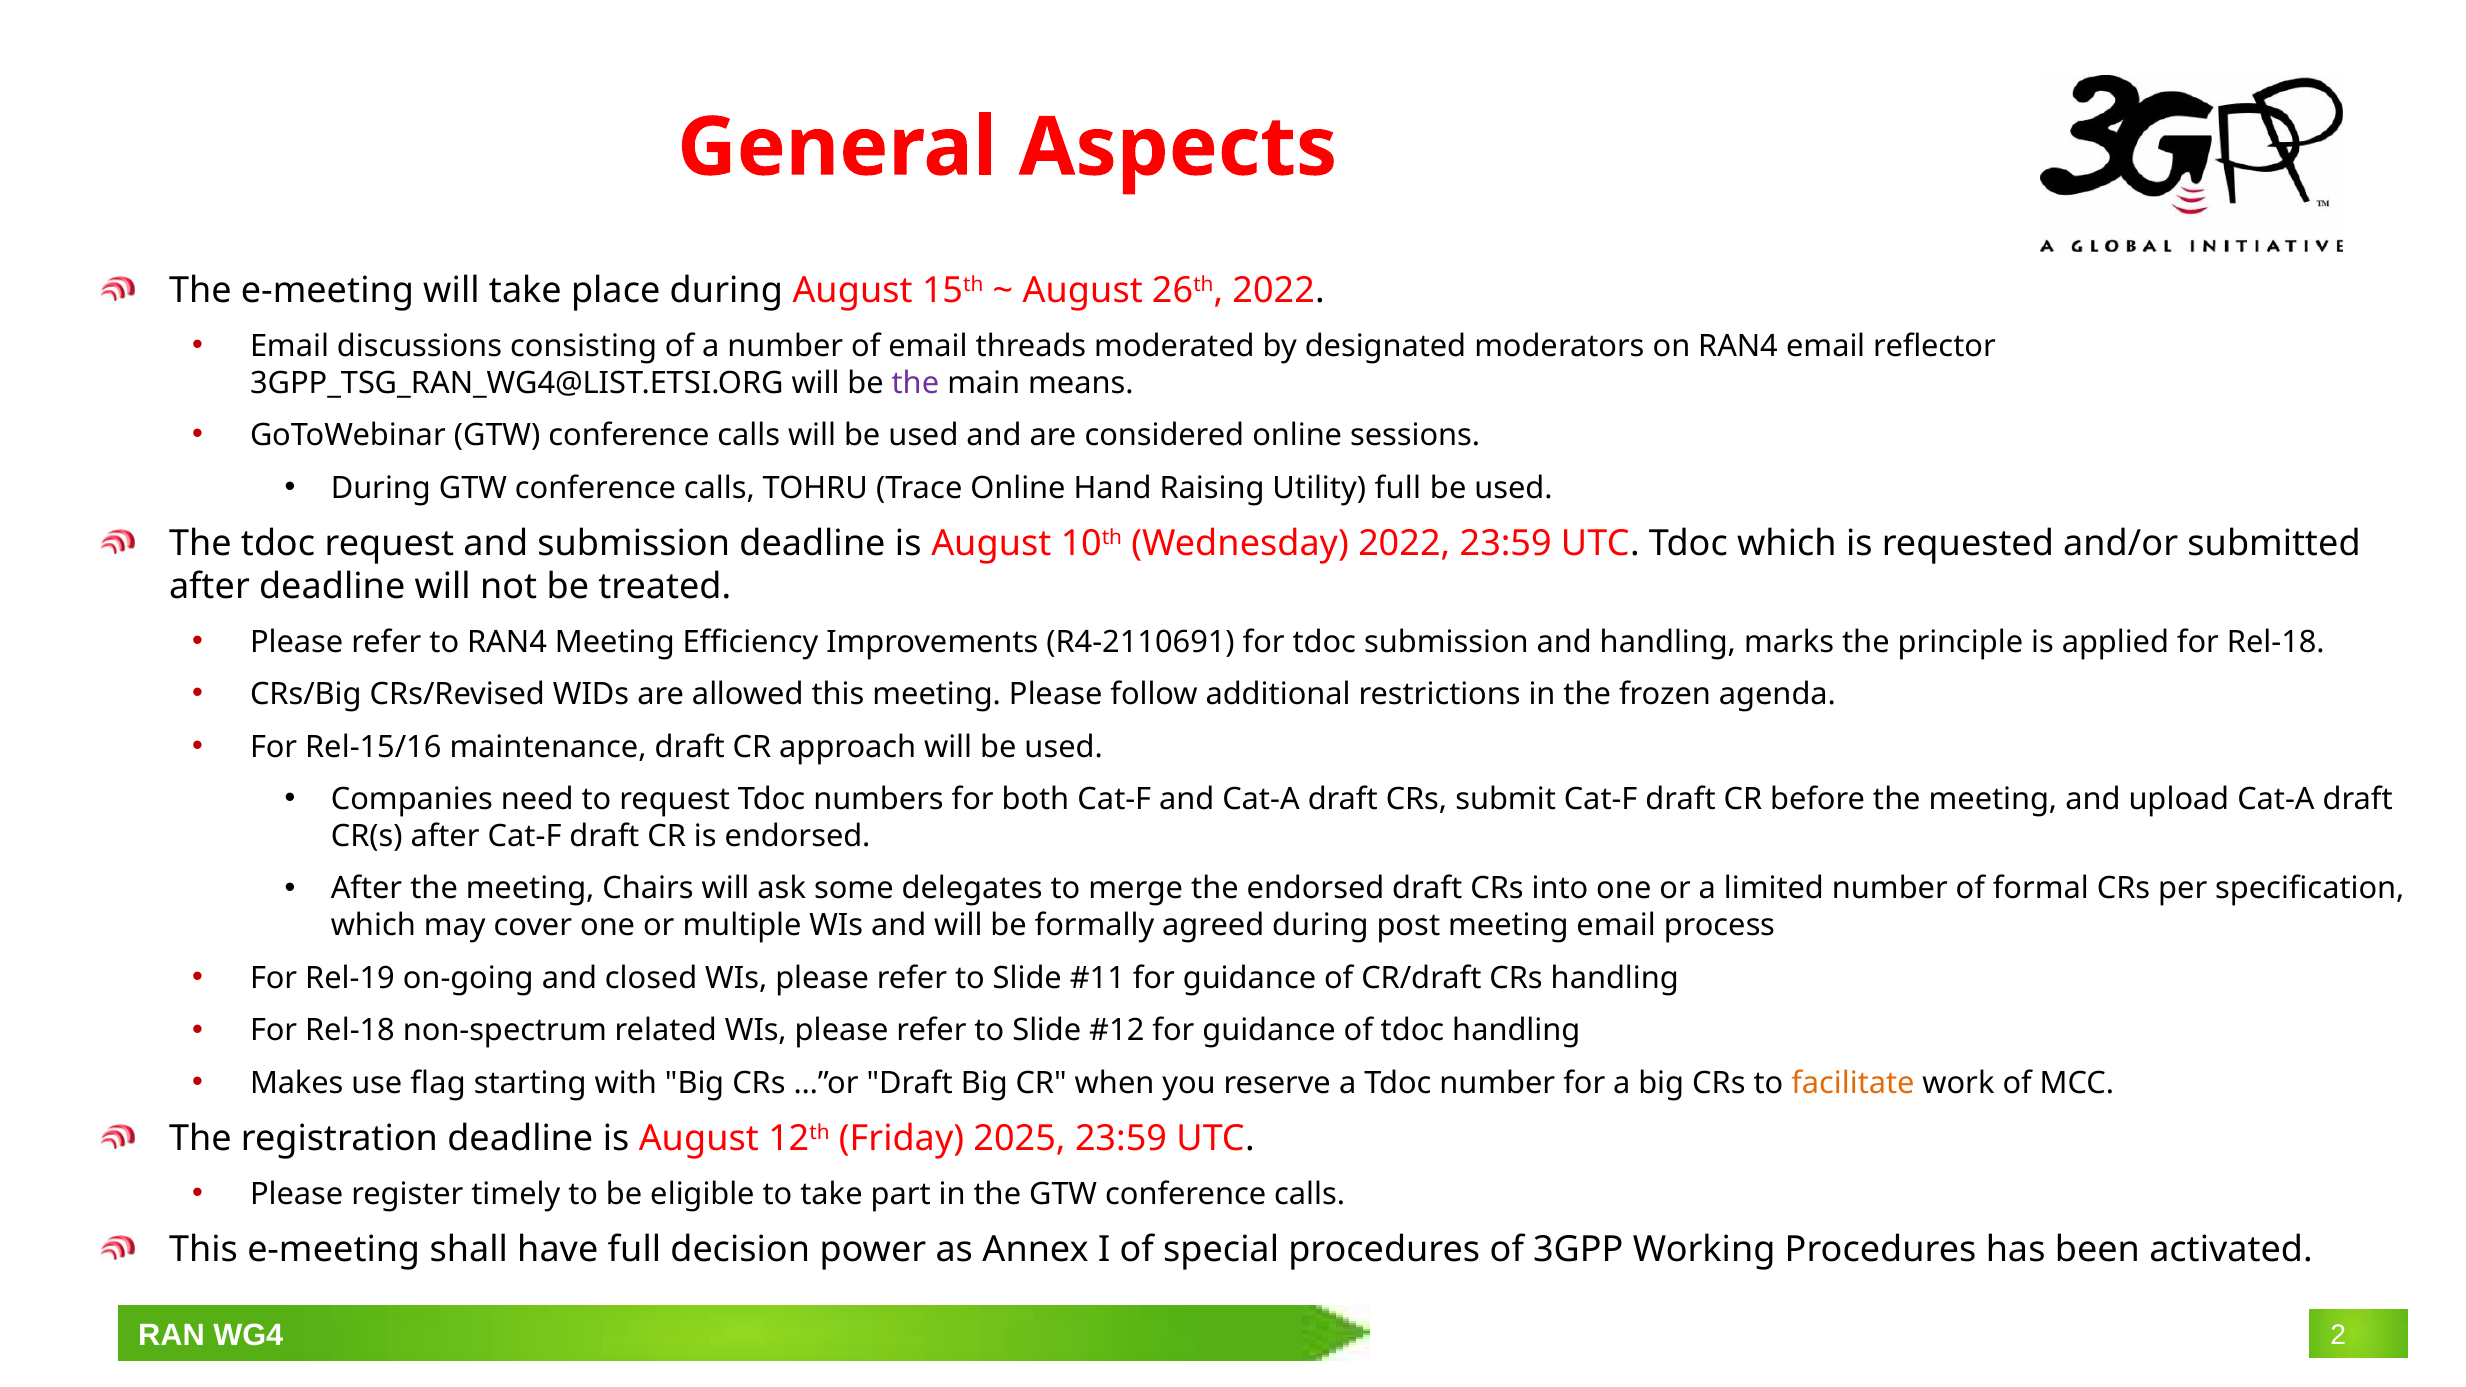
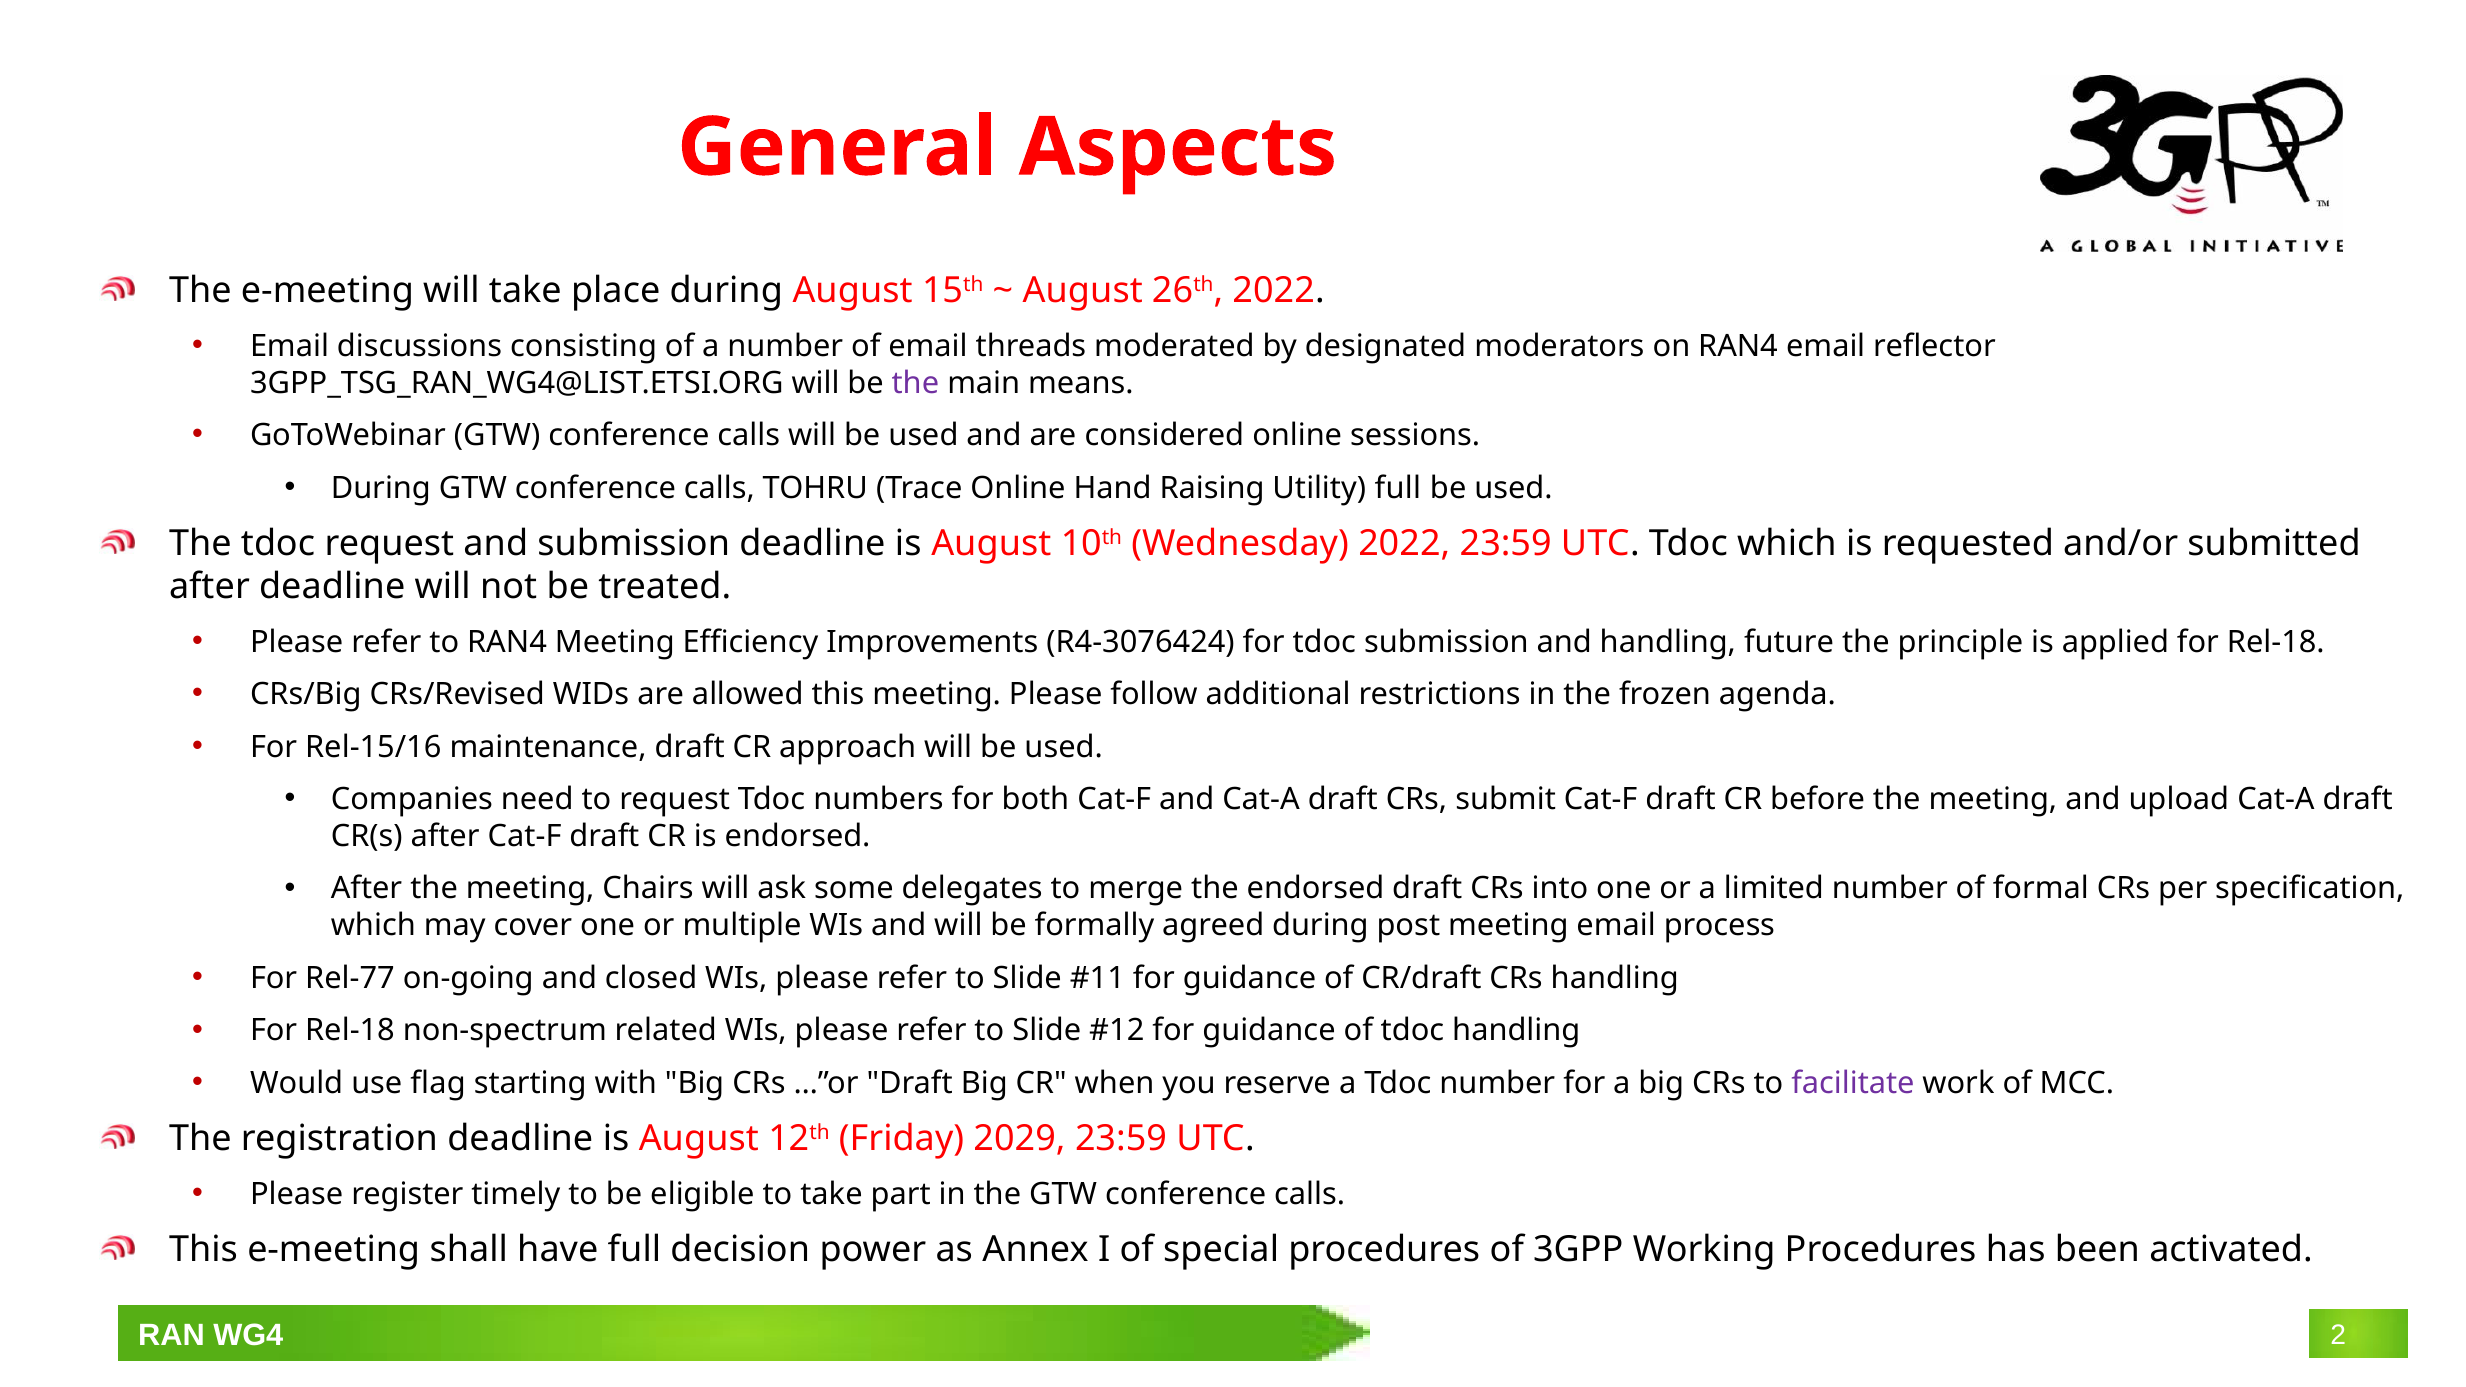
R4-2110691: R4-2110691 -> R4-3076424 (1141, 642)
marks: marks -> future (1789, 642)
Rel-19: Rel-19 -> Rel-77 (350, 978)
Makes: Makes -> Would (297, 1083)
facilitate colour: orange -> purple (1853, 1083)
2025: 2025 -> 2029 (1020, 1139)
